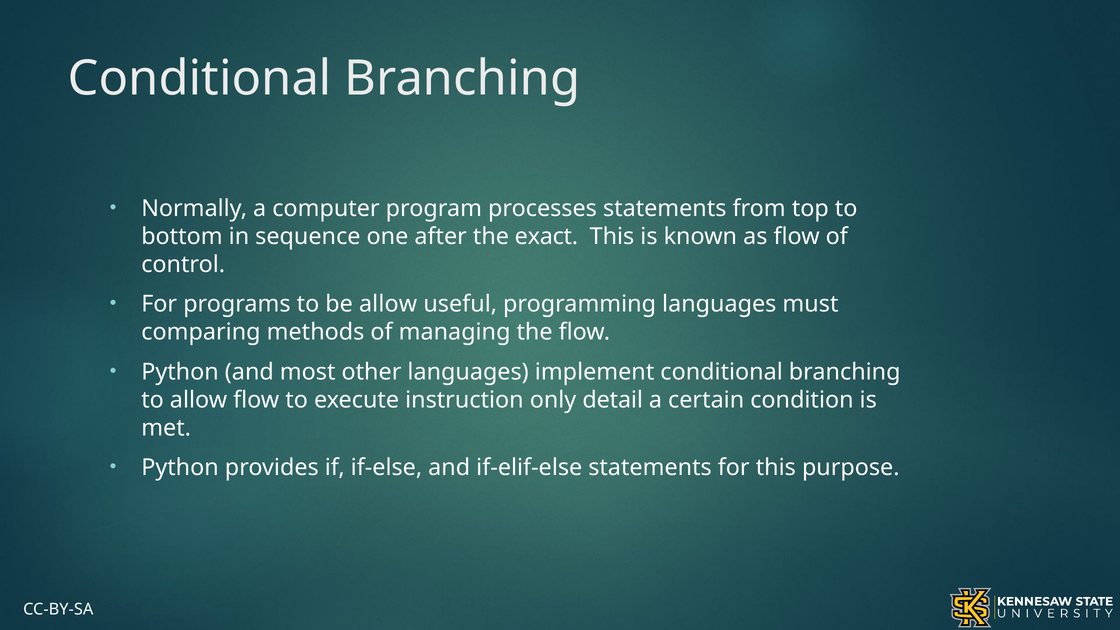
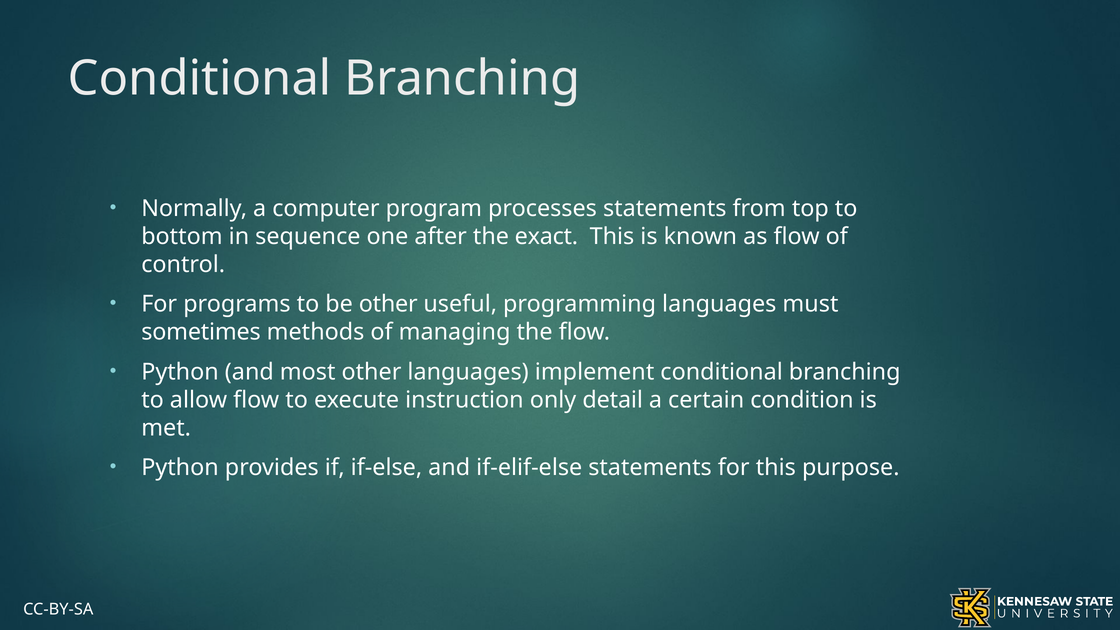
be allow: allow -> other (388, 304)
comparing: comparing -> sometimes (201, 332)
